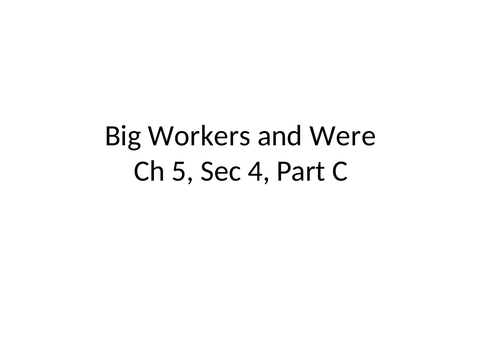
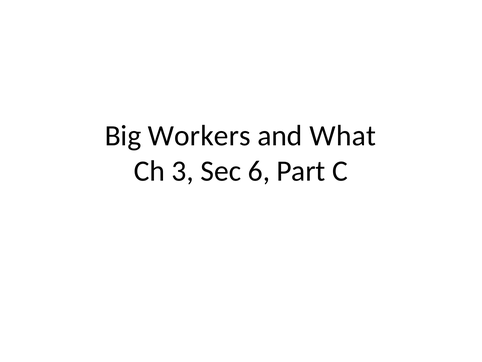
Were: Were -> What (343, 135)
5: 5 -> 3 (183, 171)
4: 4 -> 6 (259, 171)
